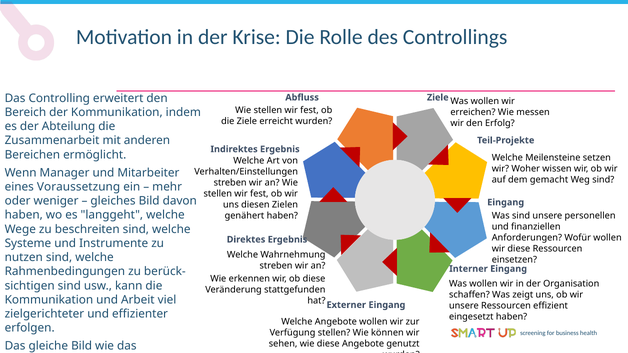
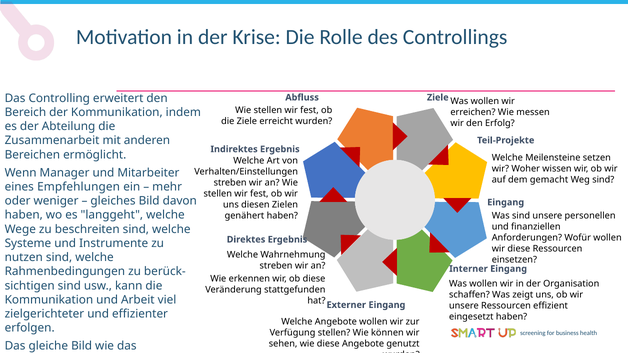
Voraussetzung: Voraussetzung -> Empfehlungen (79, 187)
